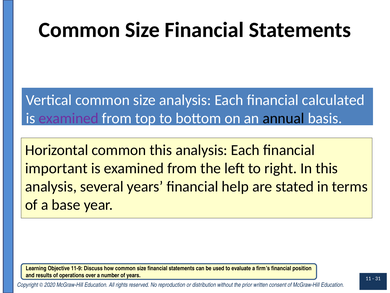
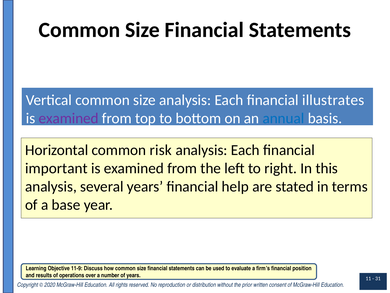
calculated: calculated -> illustrates (333, 100)
annual colour: black -> blue (283, 118)
common this: this -> risk (161, 150)
